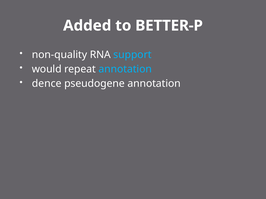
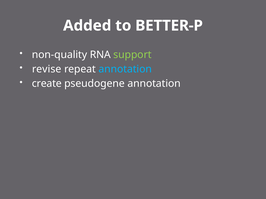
support colour: light blue -> light green (133, 55)
would: would -> revise (47, 69)
dence: dence -> create (47, 84)
